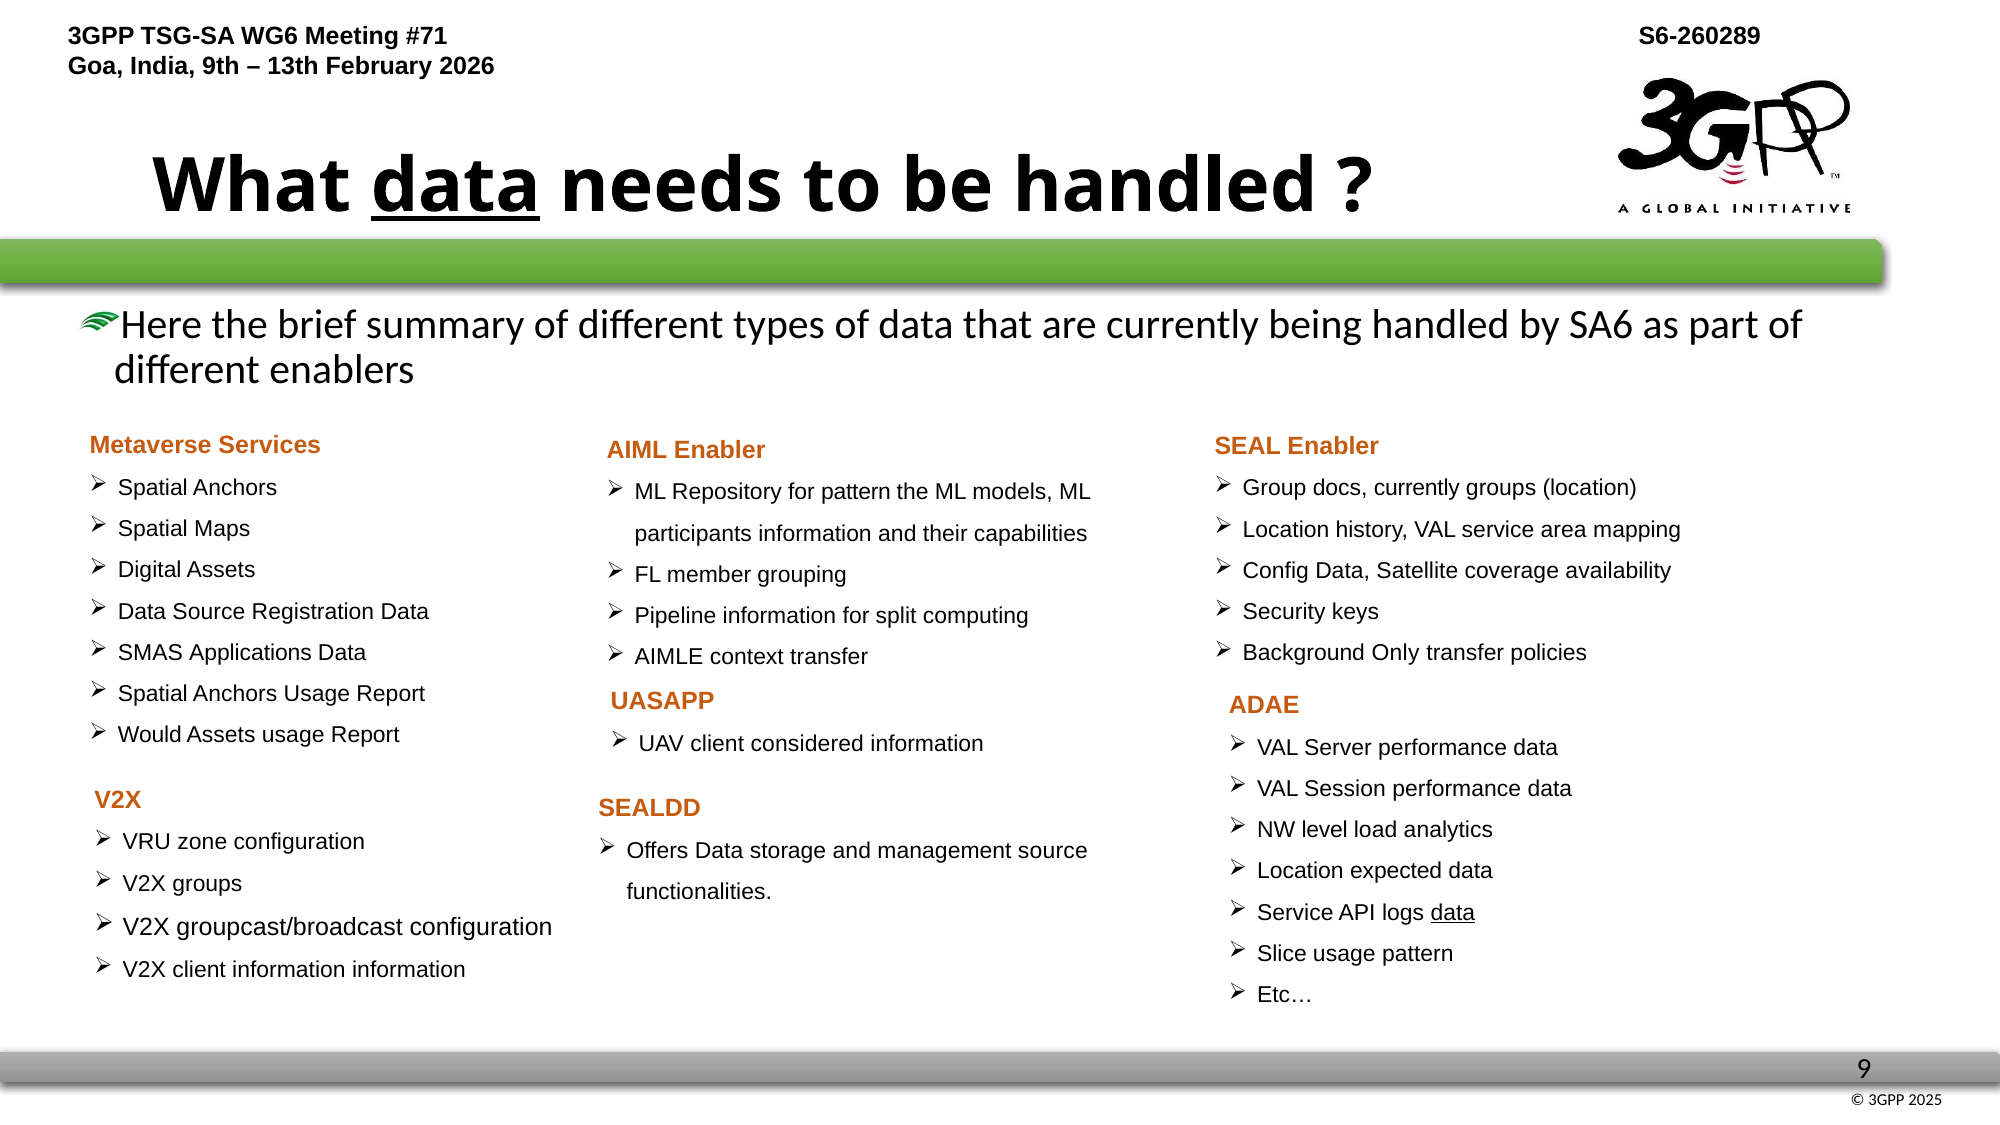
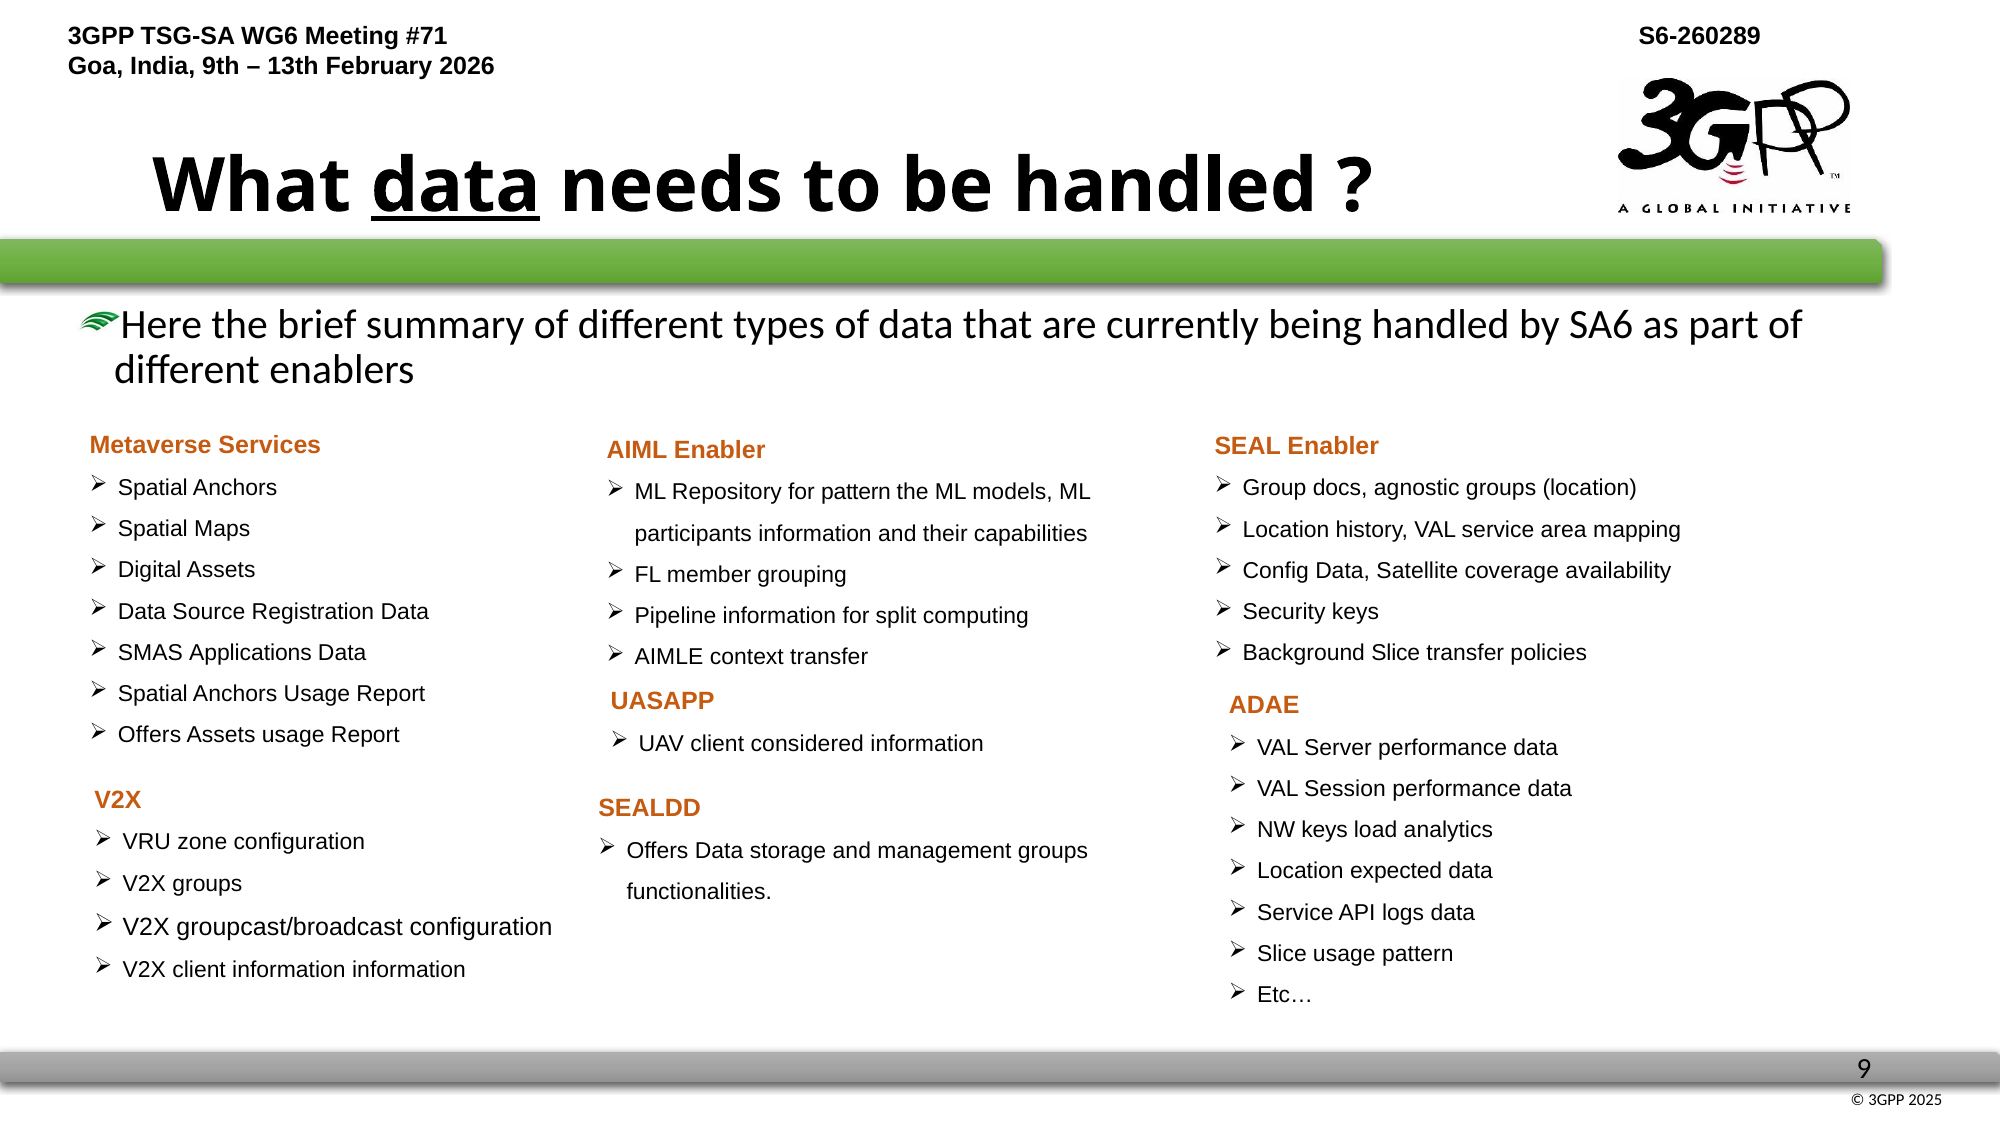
docs currently: currently -> agnostic (1417, 488)
Background Only: Only -> Slice (1396, 653)
Would: Would -> Offers (150, 735)
NW level: level -> keys (1325, 830)
management source: source -> groups (1053, 851)
data underline: present -> none (1453, 913)
